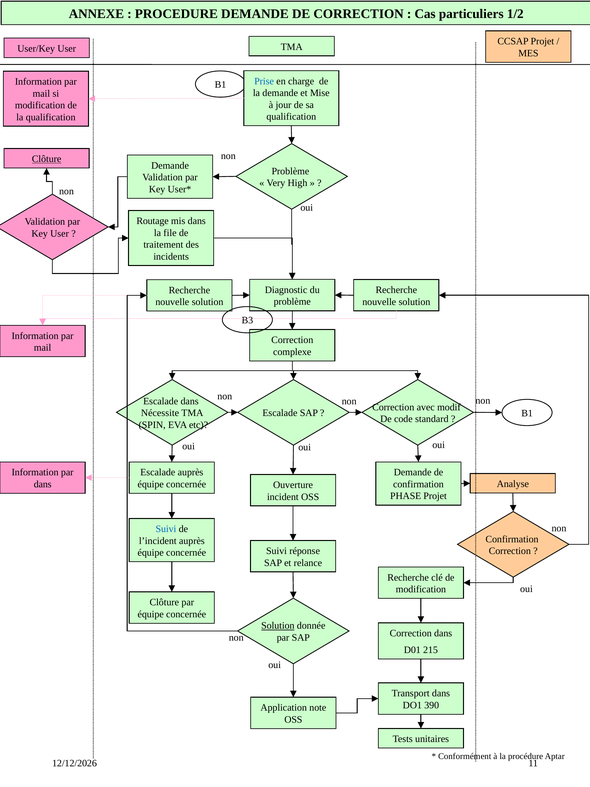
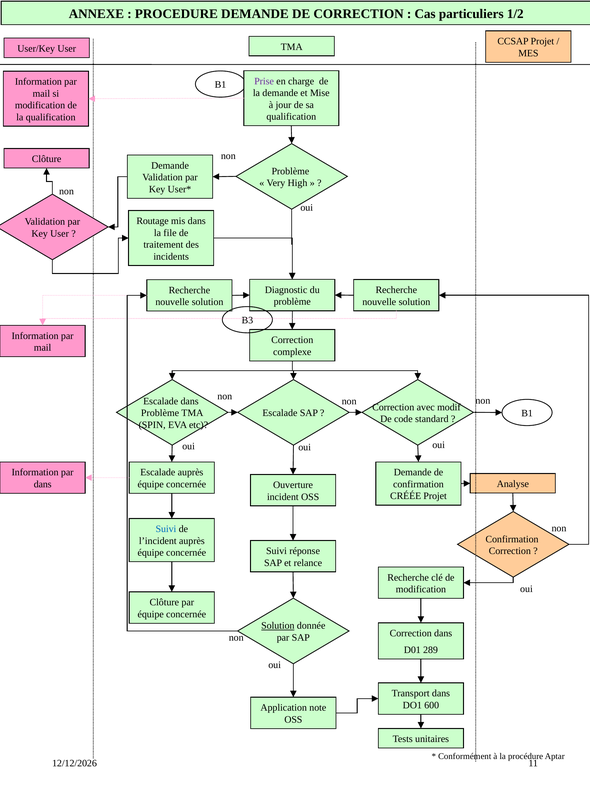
Prise colour: blue -> purple (264, 81)
Clôture underline: present -> none (47, 159)
Nécessite: Nécessite -> Problème (160, 413)
PHASE: PHASE -> CRÉÉE (406, 496)
215: 215 -> 289 (431, 650)
390: 390 -> 600 (432, 705)
